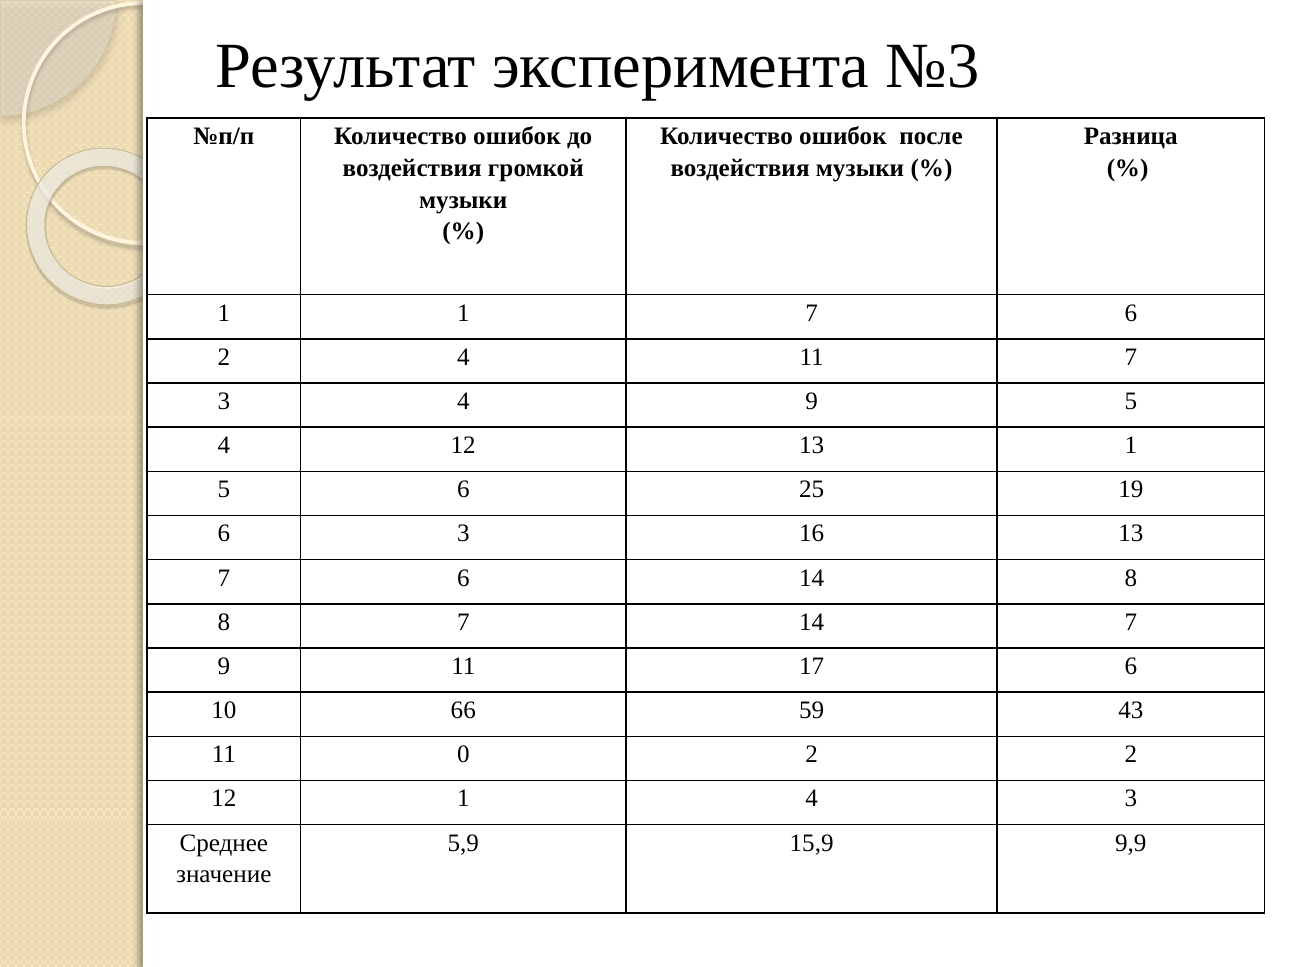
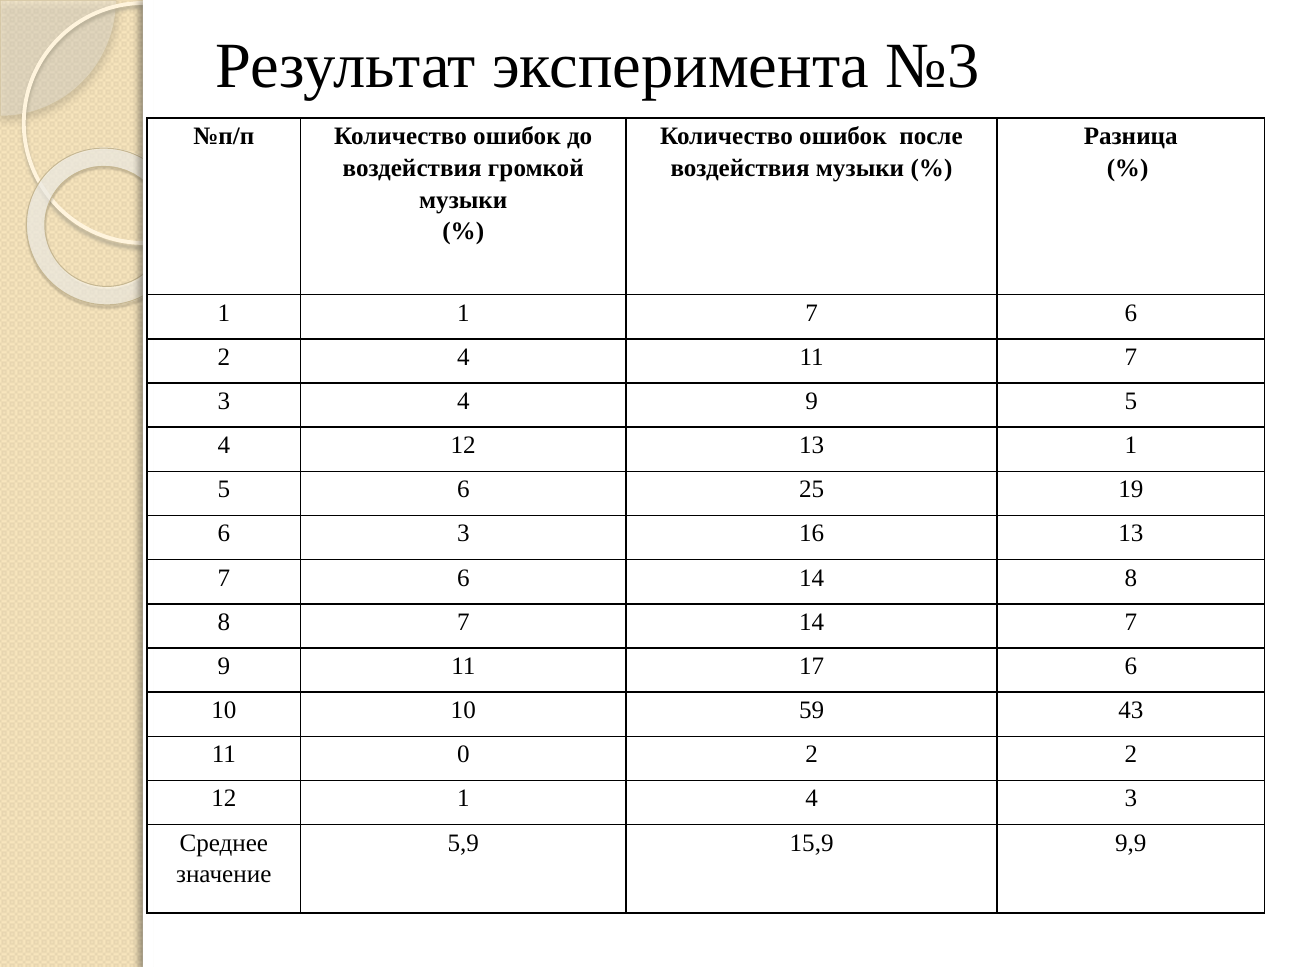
10 66: 66 -> 10 (463, 711)
